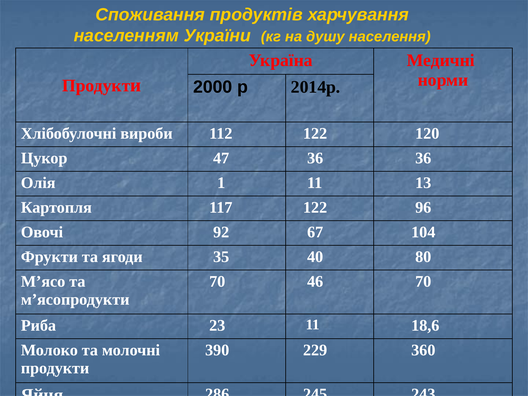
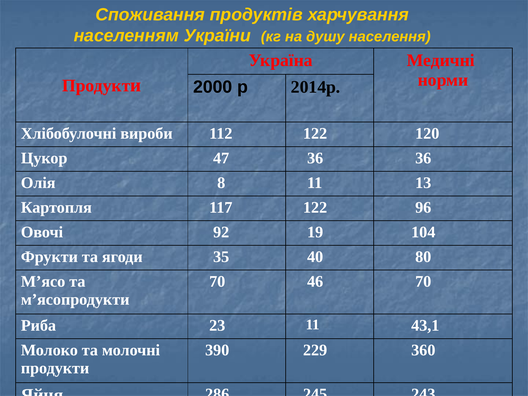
1: 1 -> 8 (221, 183)
67: 67 -> 19 (315, 232)
18,6: 18,6 -> 43,1 (425, 326)
